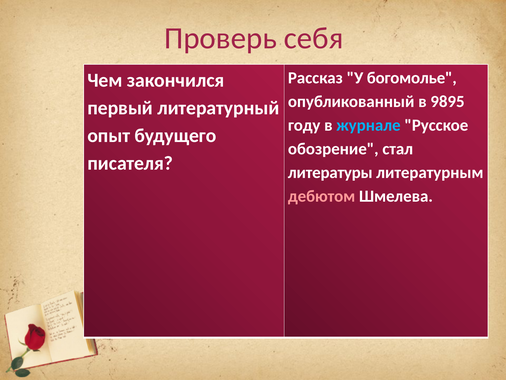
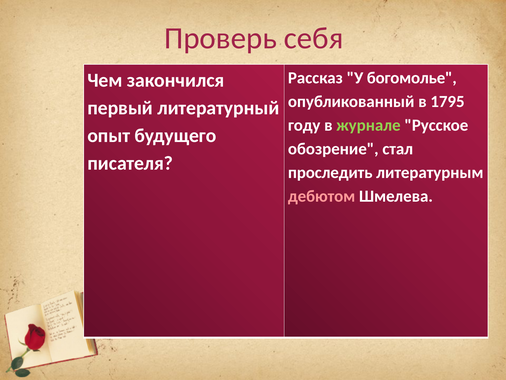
9895: 9895 -> 1795 (447, 101)
журнале colour: light blue -> light green (368, 125)
литературы: литературы -> проследить (330, 172)
